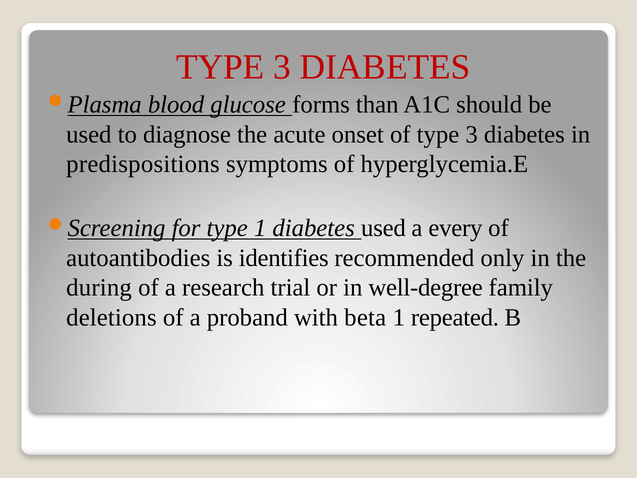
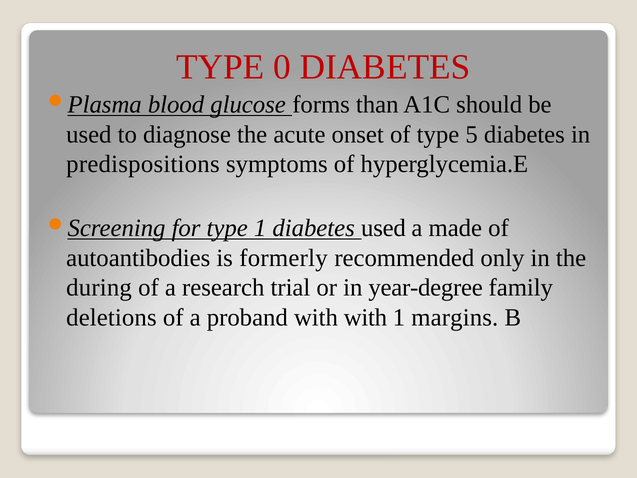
3: 3 -> 0 (282, 67)
of type 3: 3 -> 5 (472, 134)
every: every -> made (455, 228)
identifies: identifies -> formerly (283, 258)
well-degree: well-degree -> year-degree (426, 287)
with beta: beta -> with (365, 317)
repeated: repeated -> margins (455, 317)
